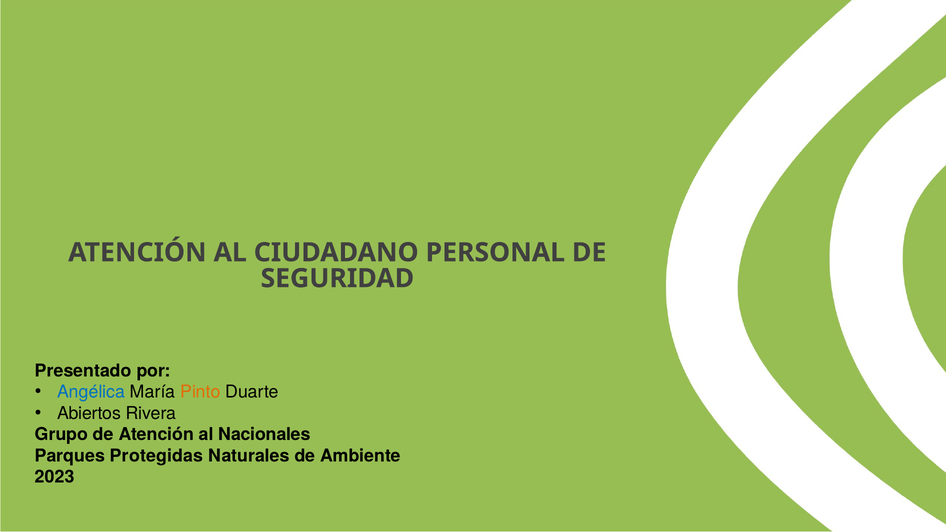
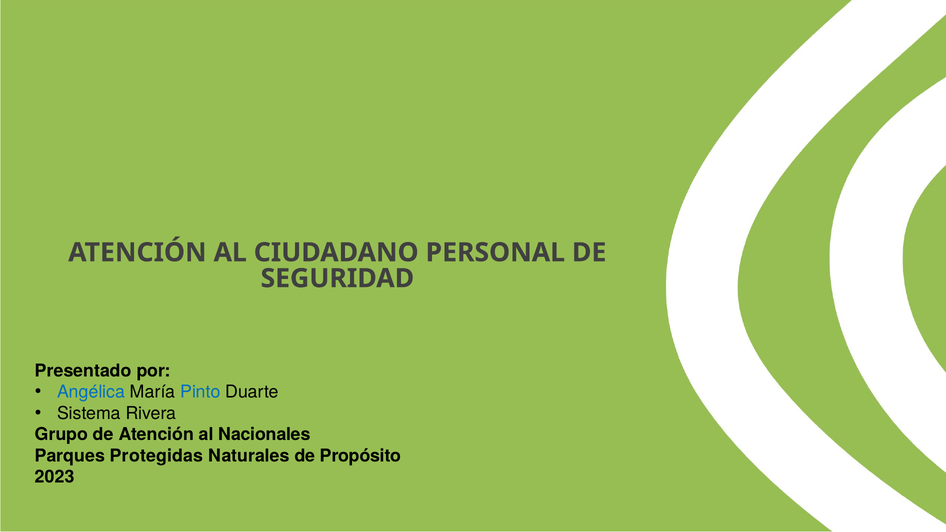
Pinto colour: orange -> blue (200, 392)
Abiertos: Abiertos -> Sistema (89, 413)
Ambiente: Ambiente -> Propósito (361, 456)
